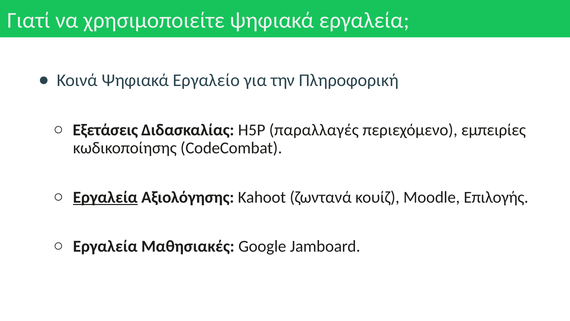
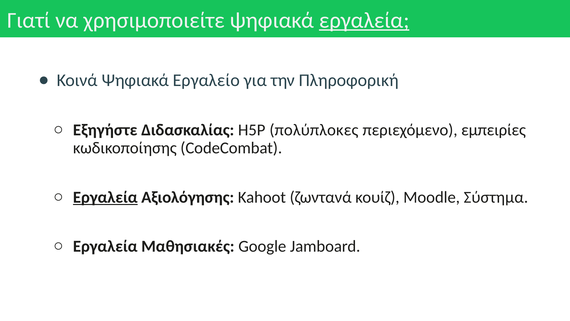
εργαλεία underline: none -> present (364, 20)
Εξετάσεις: Εξετάσεις -> Εξηγήστε (105, 130)
παραλλαγές: παραλλαγές -> πολύπλοκες (314, 130)
Επιλογής: Επιλογής -> Σύστημα (496, 197)
